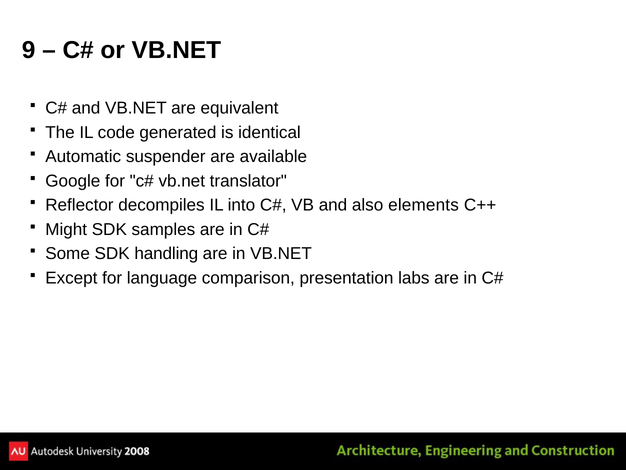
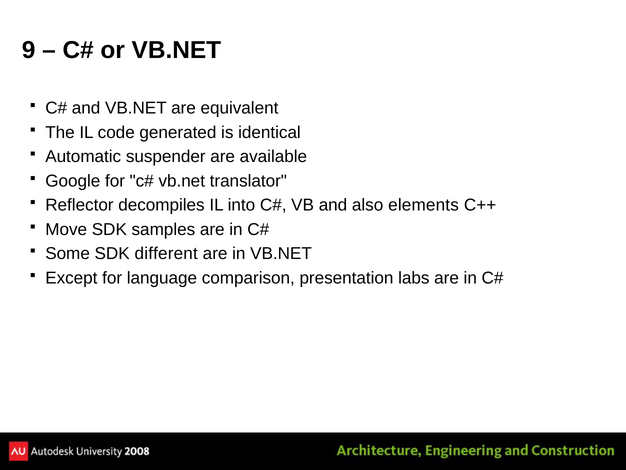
Might: Might -> Move (66, 229)
handling: handling -> different (166, 253)
